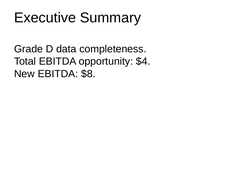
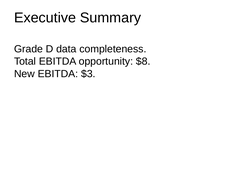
$4: $4 -> $8 (143, 62)
$8: $8 -> $3 (88, 74)
